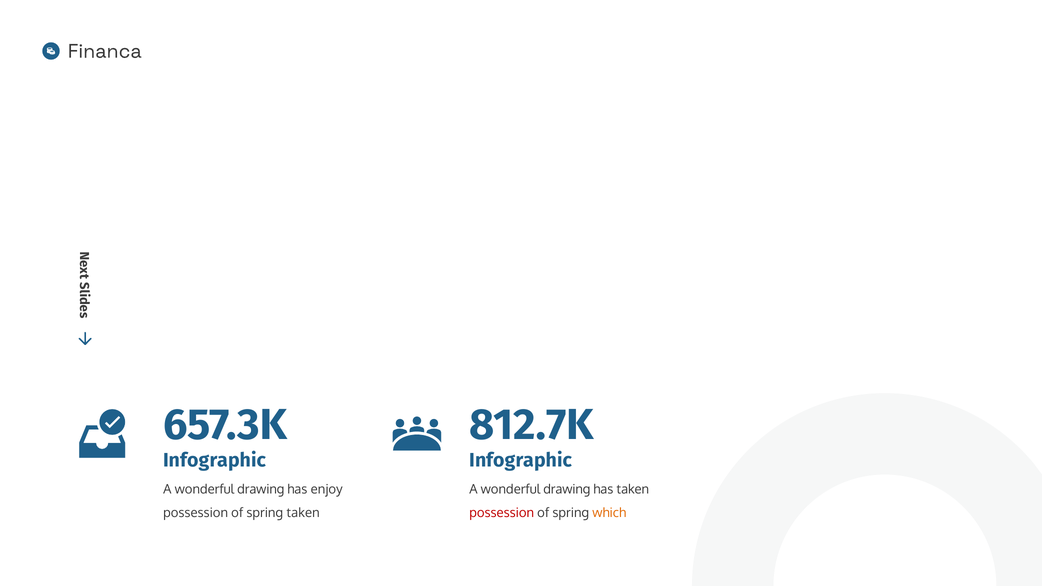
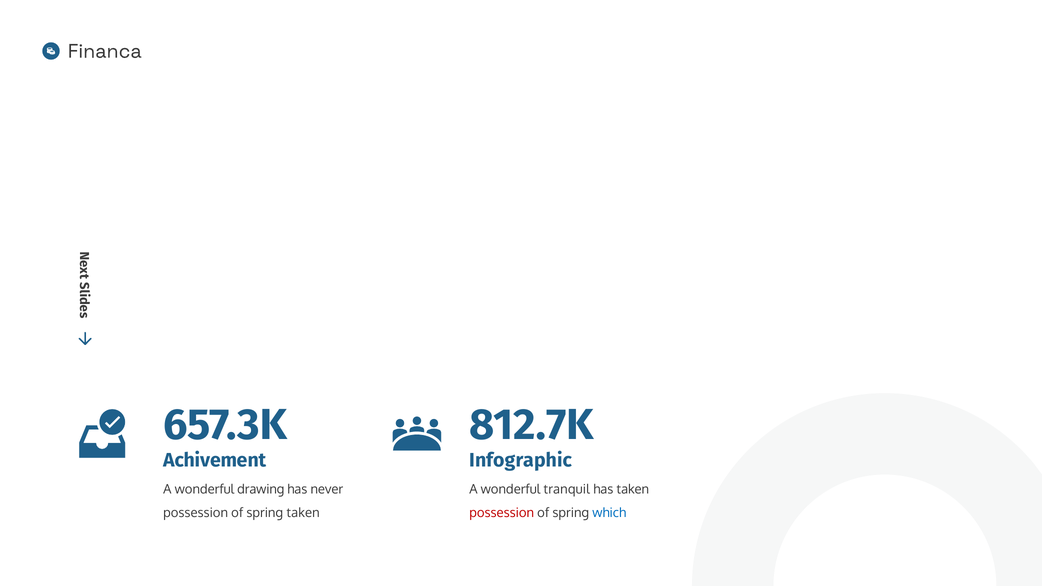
Infographic: Infographic -> Achivement (215, 461)
enjoy: enjoy -> never (327, 490)
drawing: drawing -> tranquil (567, 490)
which colour: orange -> blue (609, 513)
